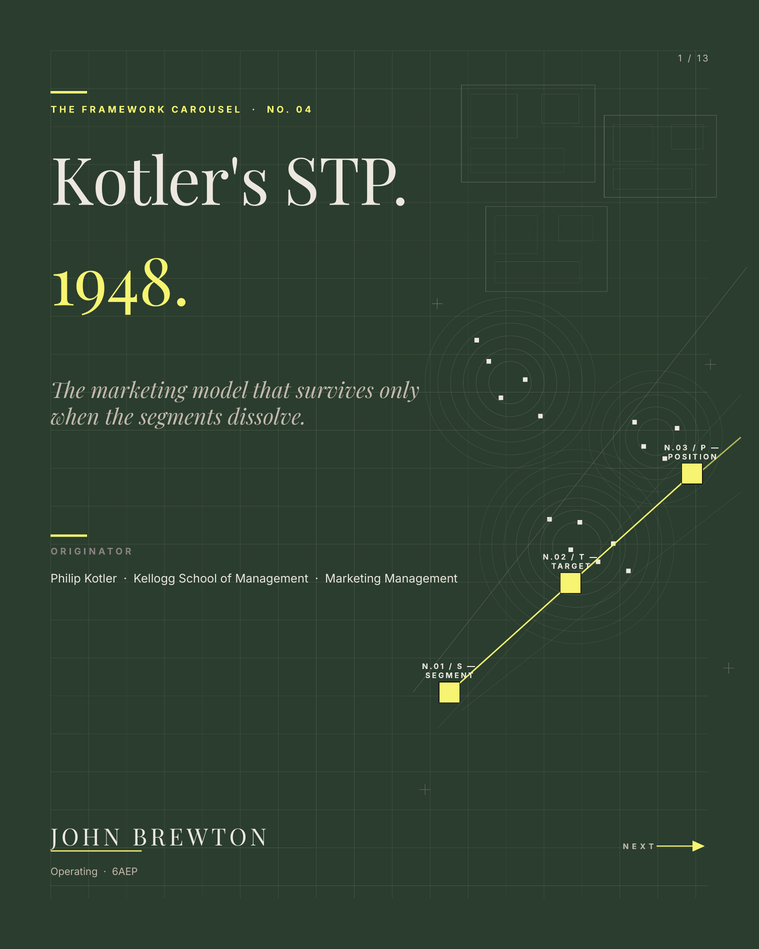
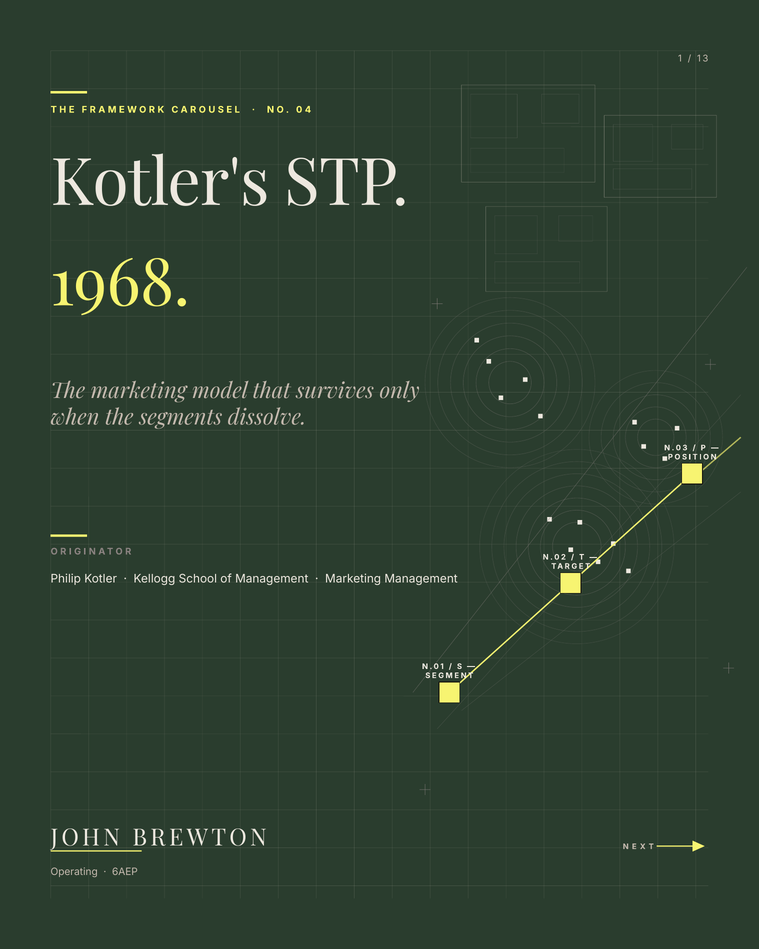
1948: 1948 -> 1968 (120, 284)
